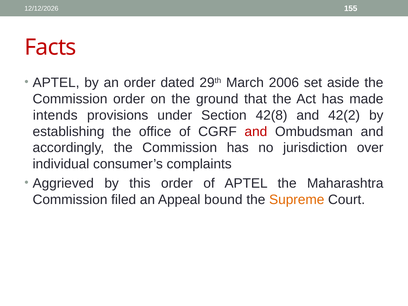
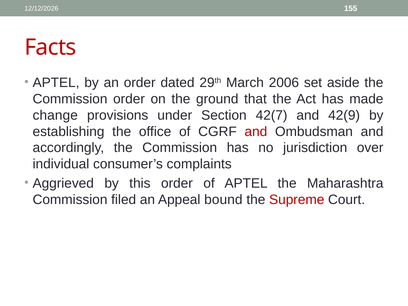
intends: intends -> change (55, 115)
42(8: 42(8 -> 42(7 (272, 115)
42(2: 42(2 -> 42(9 (344, 115)
Supreme colour: orange -> red (297, 200)
